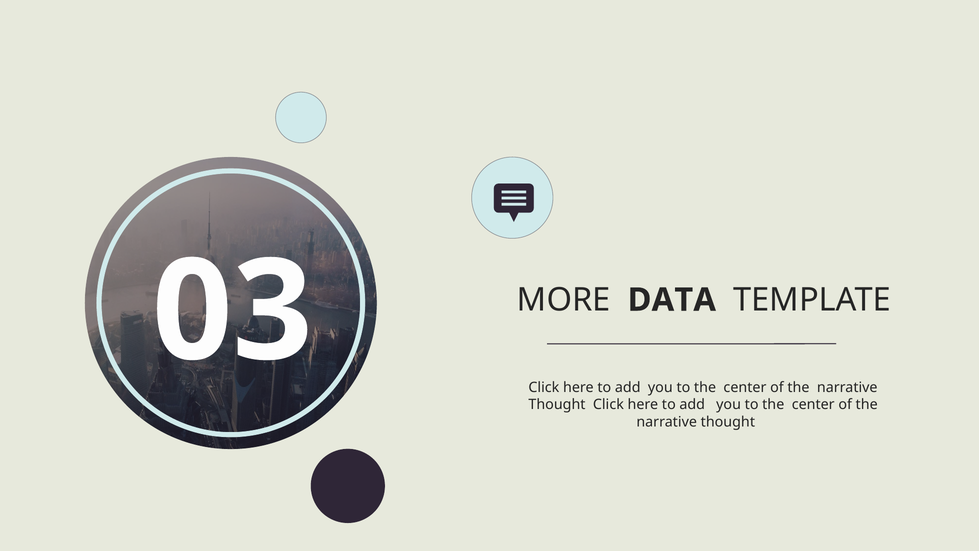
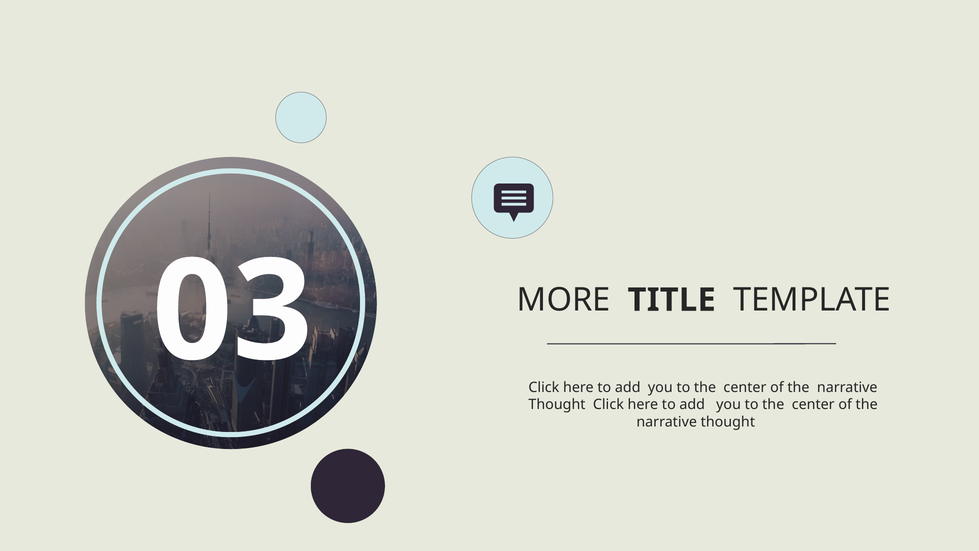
DATA: DATA -> TITLE (672, 300)
